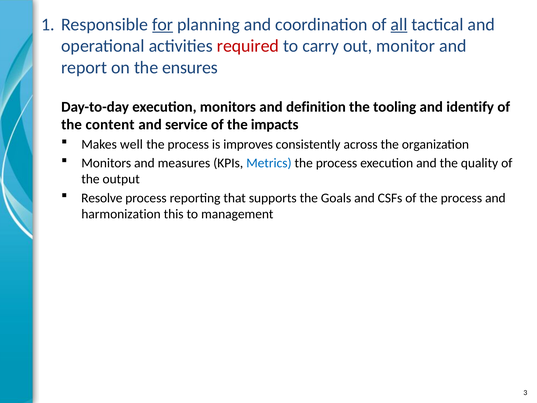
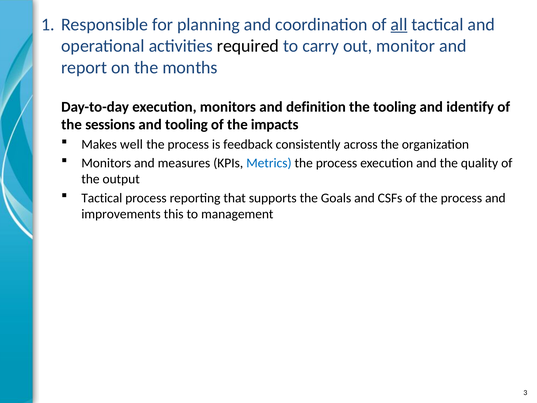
for underline: present -> none (163, 25)
required colour: red -> black (248, 46)
ensures: ensures -> months (190, 67)
content: content -> sessions (110, 125)
and service: service -> tooling (186, 125)
improves: improves -> feedback (248, 144)
Resolve: Resolve -> Tactical (102, 198)
harmonization: harmonization -> improvements (121, 214)
